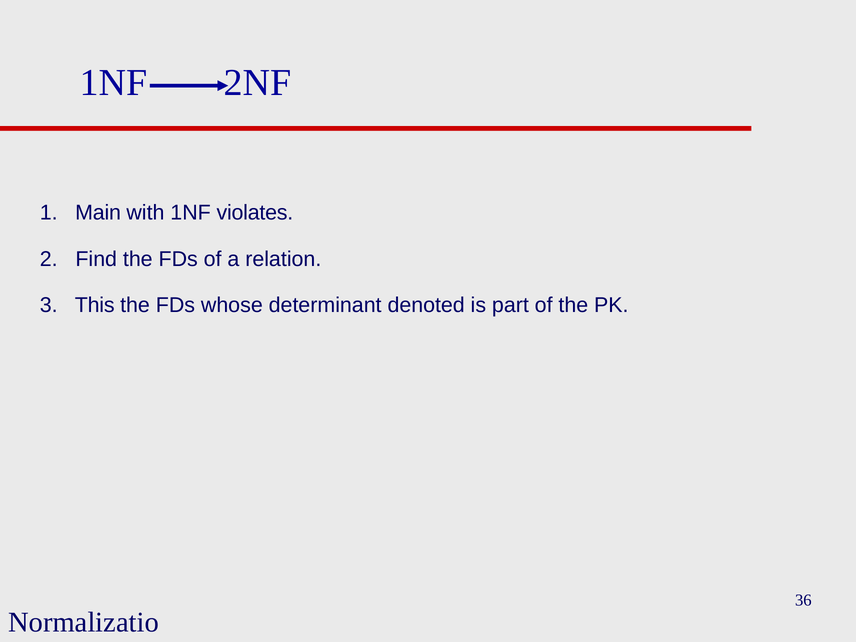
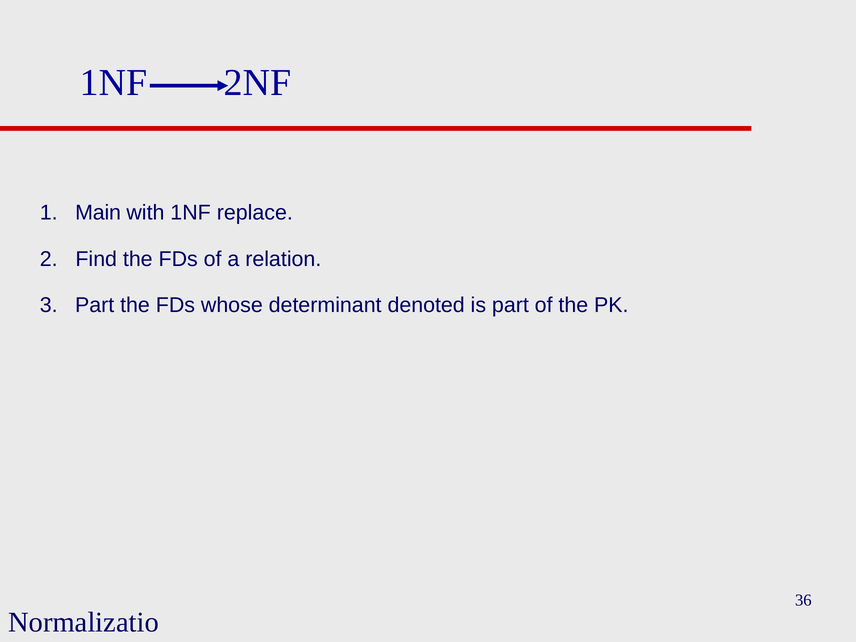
violates: violates -> replace (255, 213)
3 This: This -> Part (95, 305)
